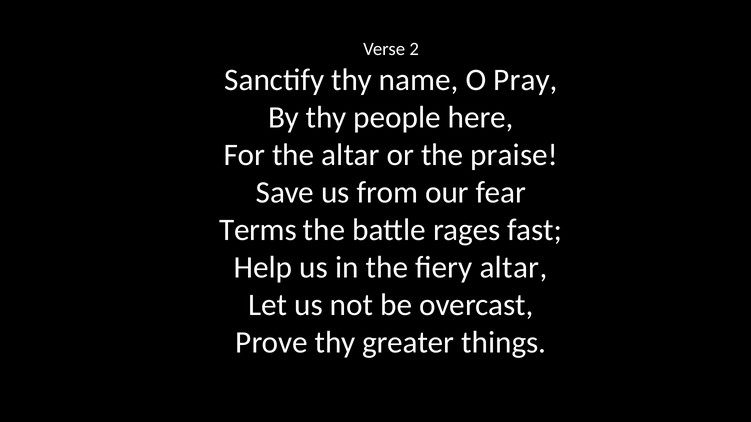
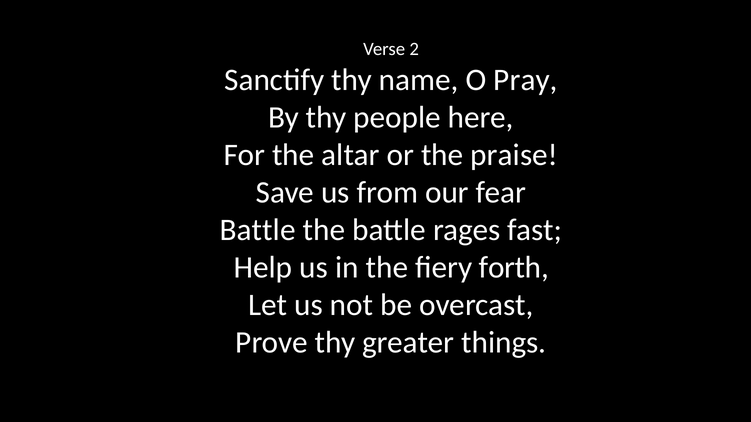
Terms: Terms -> Battle (258, 230)
fiery altar: altar -> forth (514, 268)
